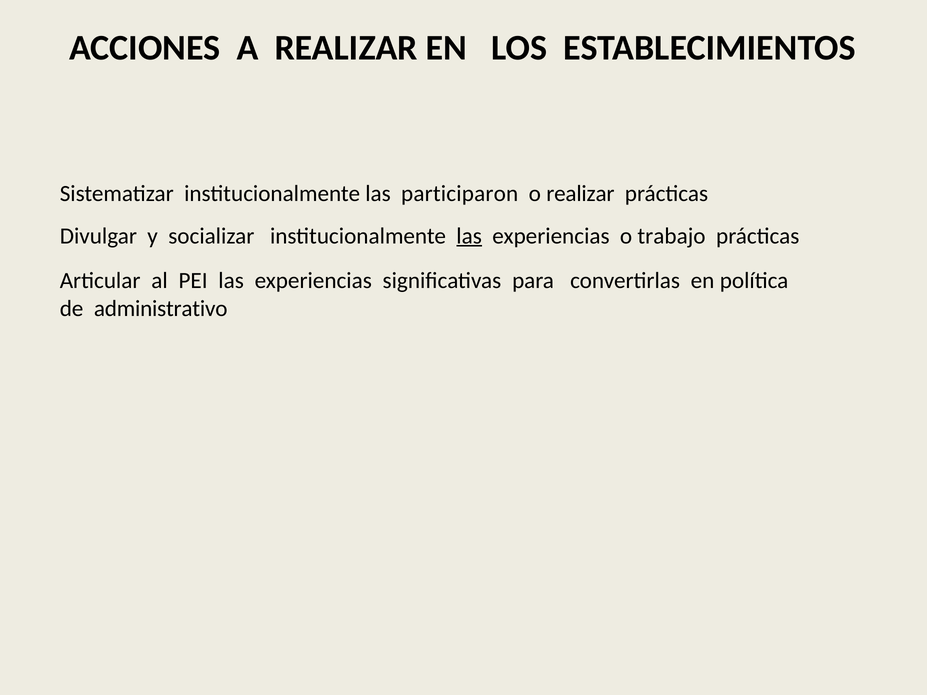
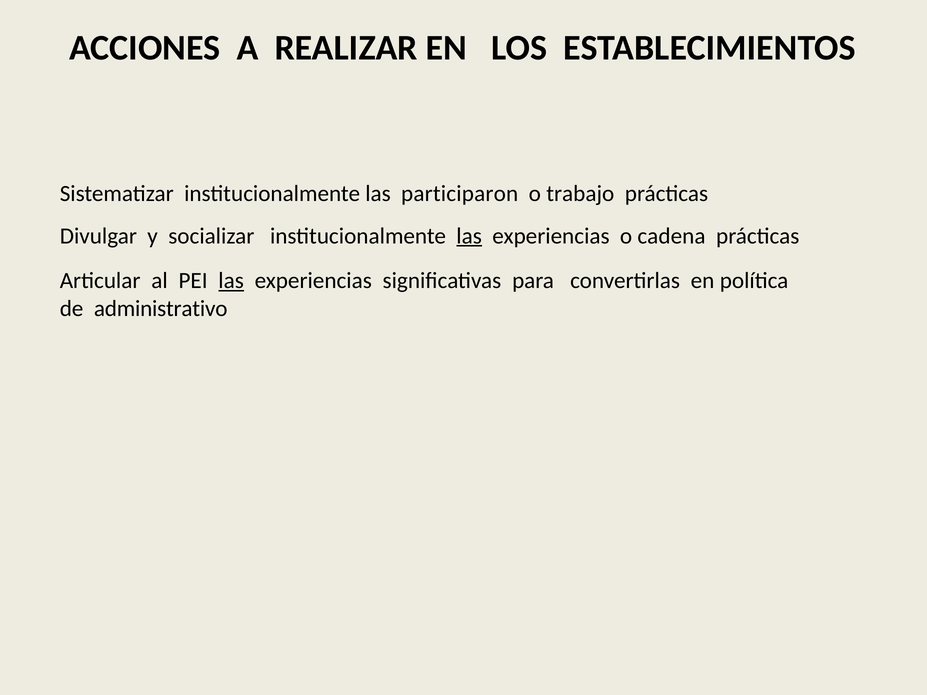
o realizar: realizar -> trabajo (580, 194)
trabajo: trabajo -> cadena (671, 236)
las underline: none -> present (231, 281)
